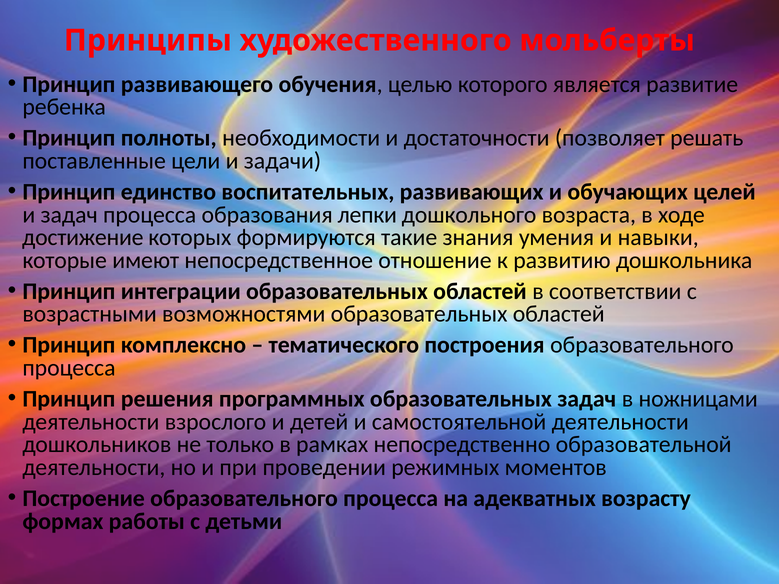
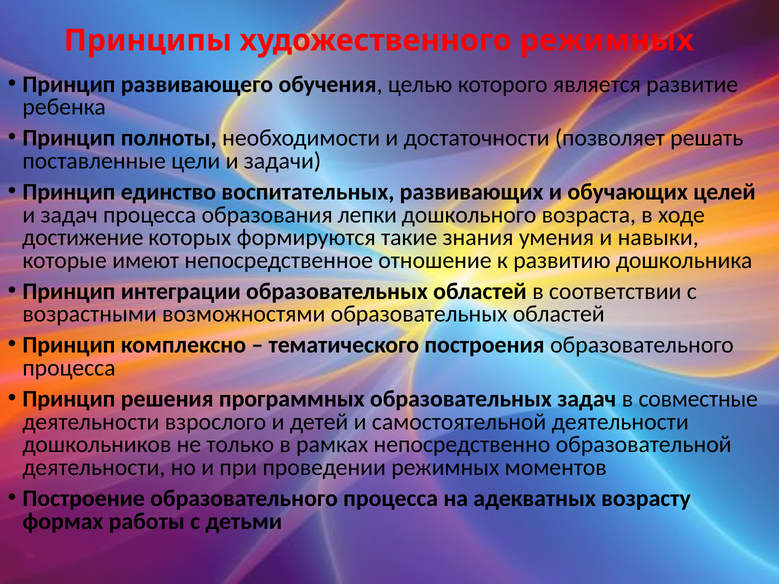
художественного мольберты: мольберты -> режимных (607, 40)
ножницами: ножницами -> совместные (698, 399)
